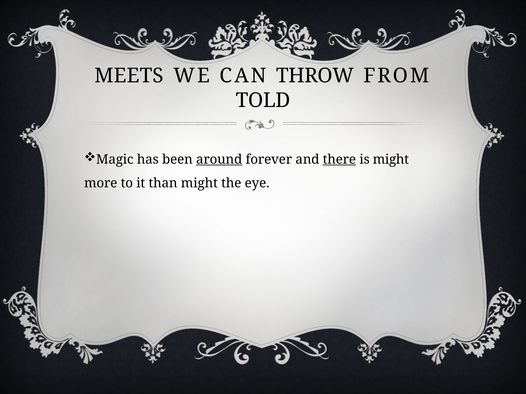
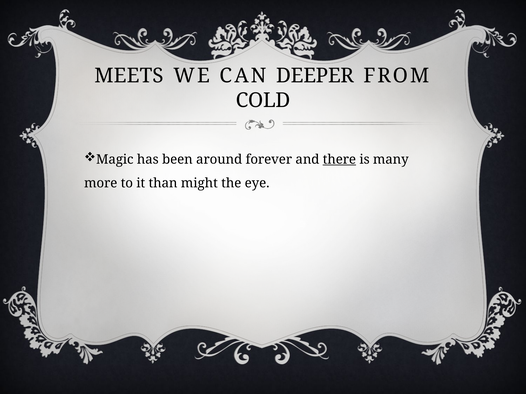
THROW: THROW -> DEEPER (315, 76)
TOLD: TOLD -> COLD (263, 100)
around underline: present -> none (219, 160)
is might: might -> many (391, 160)
